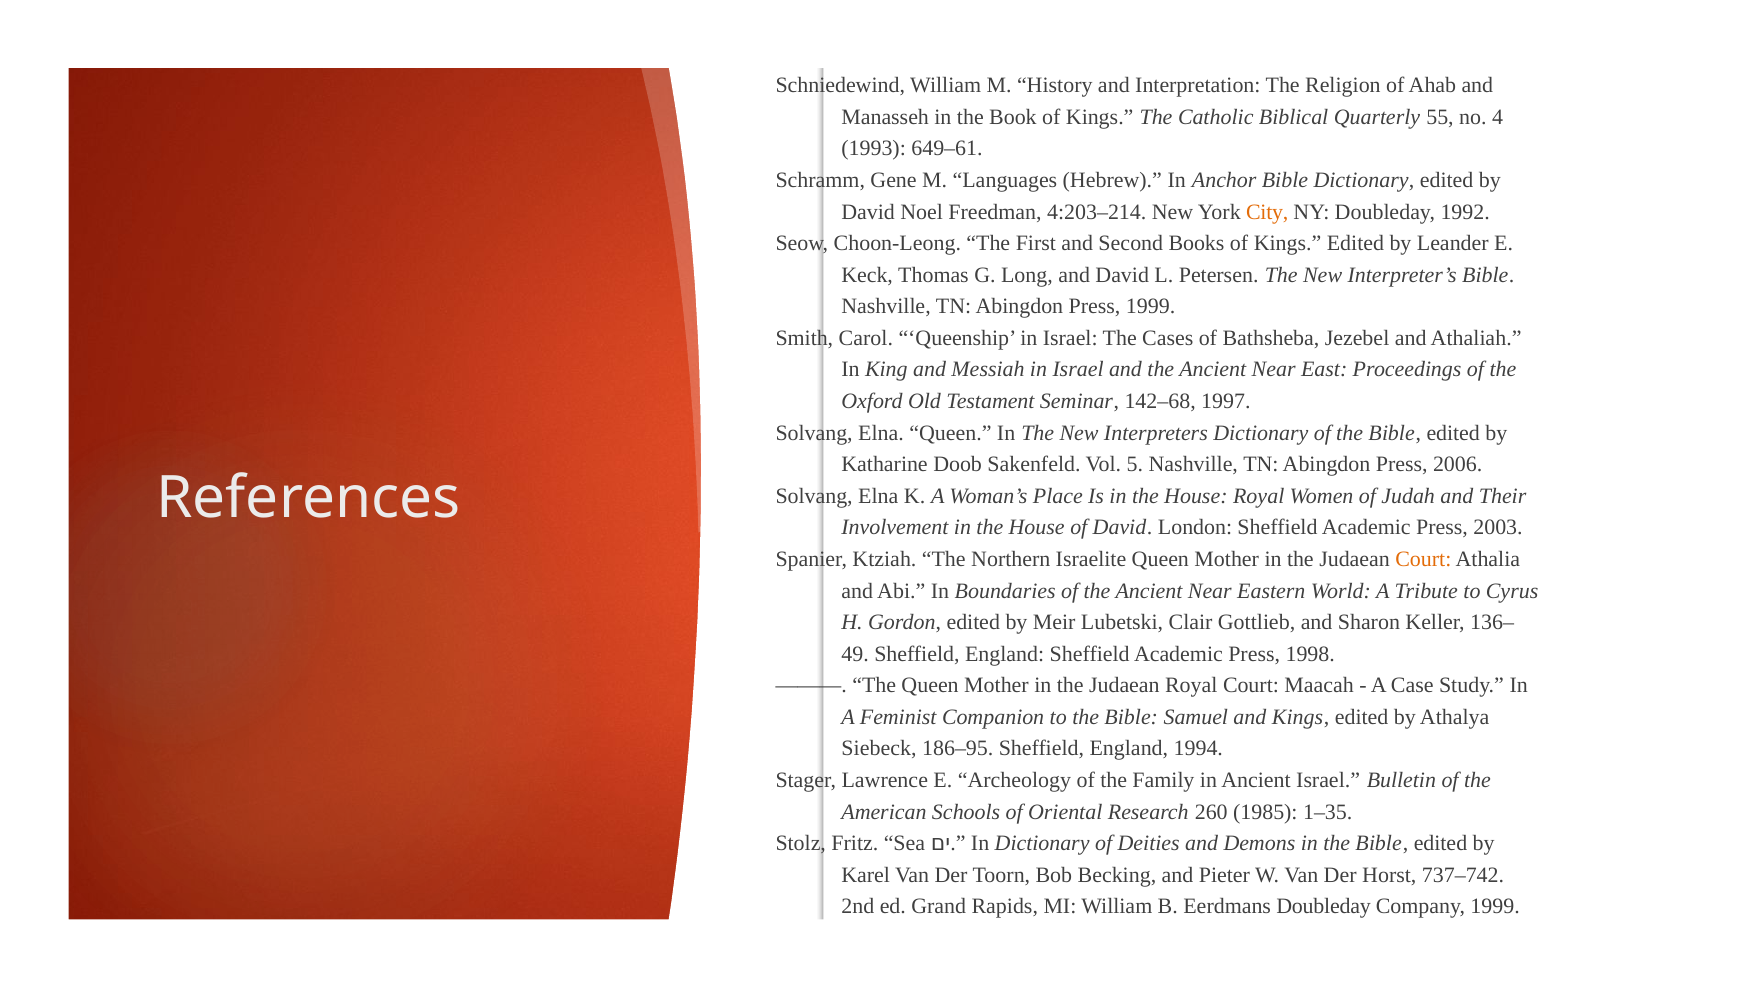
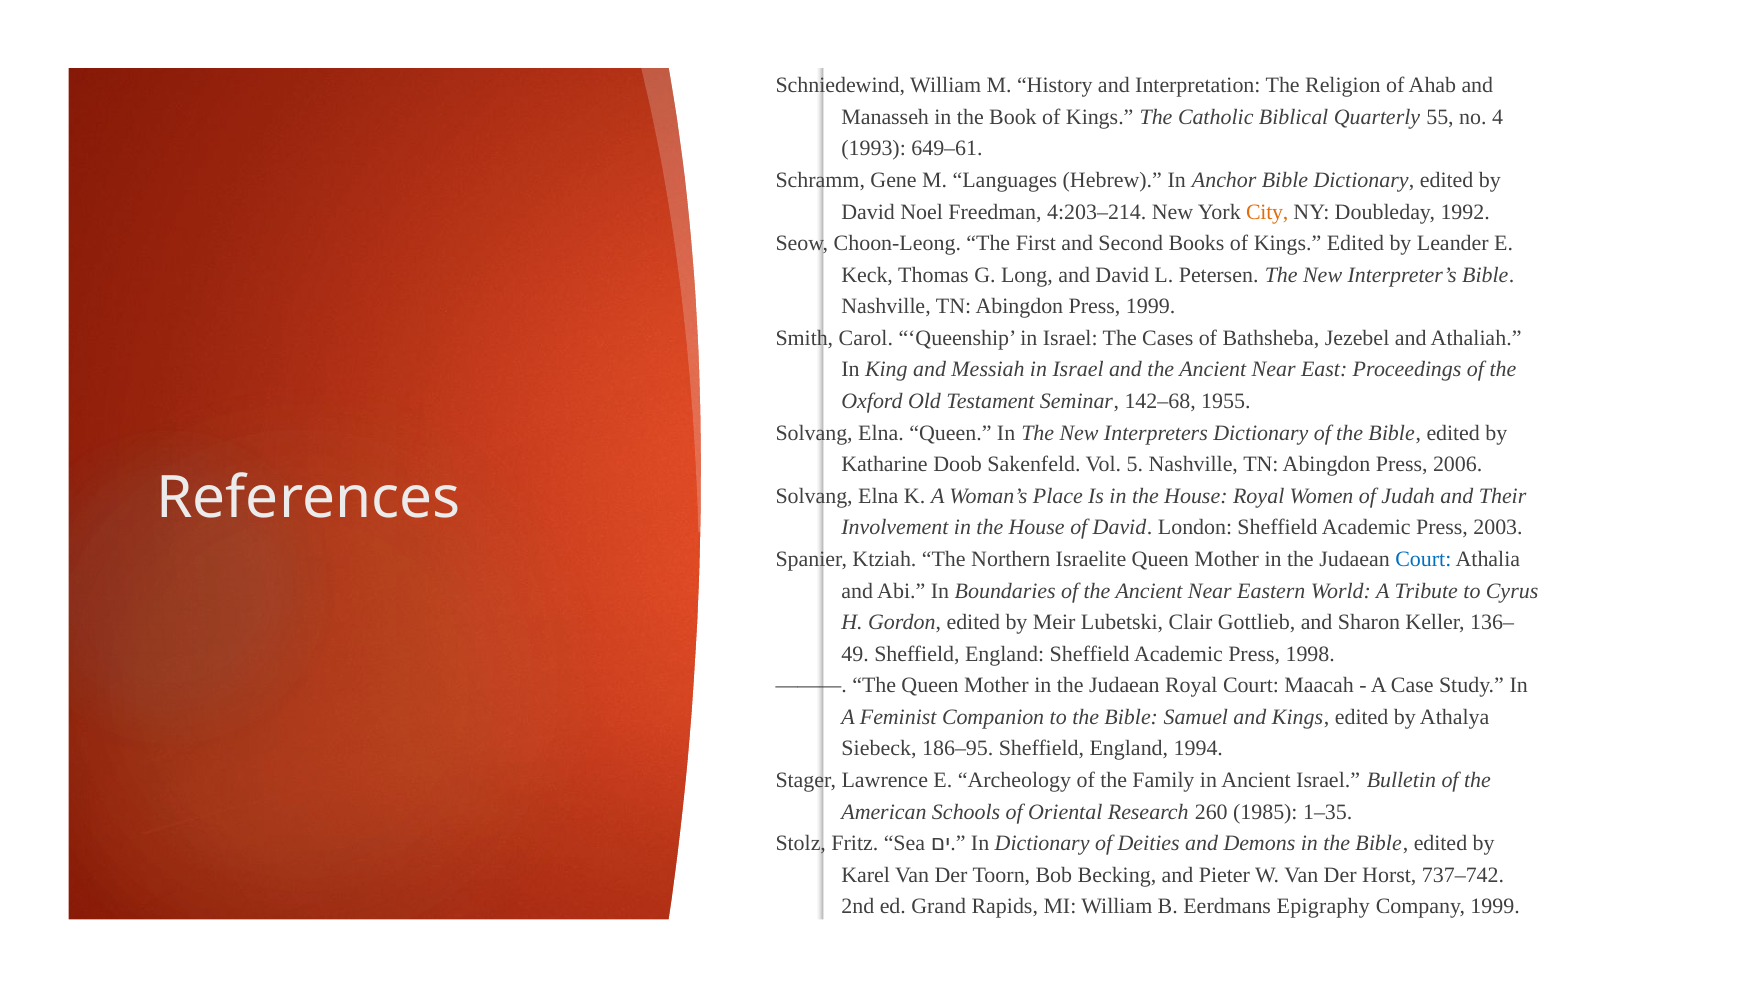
1997: 1997 -> 1955 (1226, 401)
Court colour: orange -> blue (1423, 559)
Eerdmans Doubleday: Doubleday -> Epigraphy (1323, 907)
